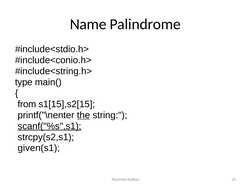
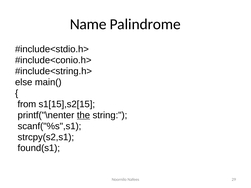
type: type -> else (24, 82)
scanf("%s",s1 underline: present -> none (49, 126)
given(s1: given(s1 -> found(s1 (39, 148)
